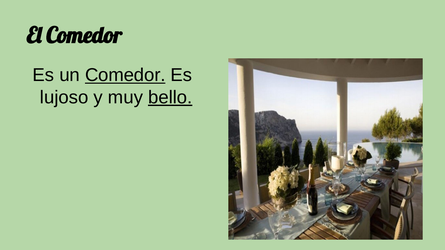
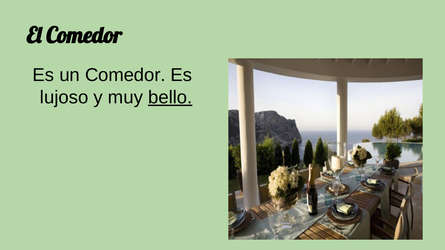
Comedor underline: present -> none (125, 75)
